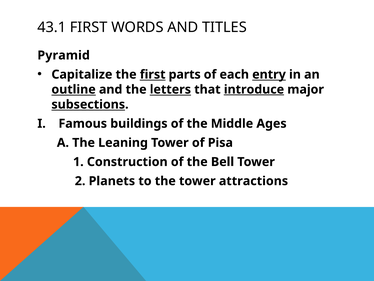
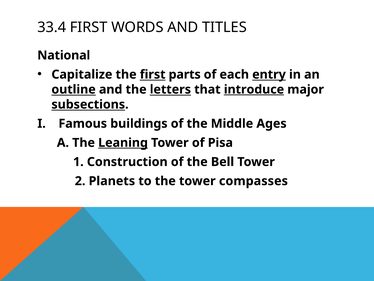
43.1: 43.1 -> 33.4 (52, 27)
Pyramid: Pyramid -> National (64, 55)
Leaning underline: none -> present (123, 142)
attractions: attractions -> compasses (253, 181)
